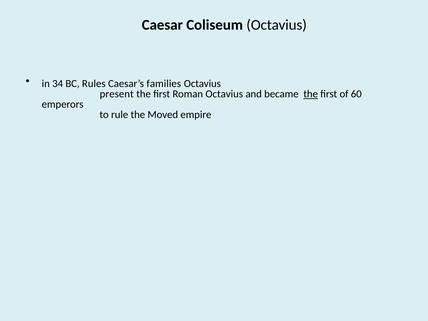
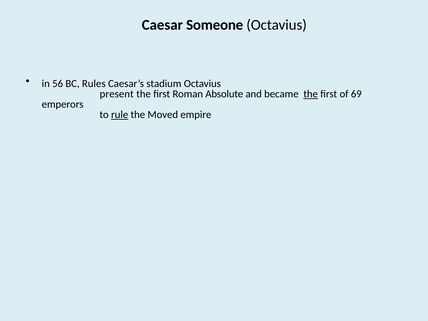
Coliseum: Coliseum -> Someone (215, 25)
34: 34 -> 56 (58, 84)
families: families -> stadium (164, 84)
Roman Octavius: Octavius -> Absolute (224, 94)
60: 60 -> 69 (356, 94)
rule underline: none -> present (120, 115)
